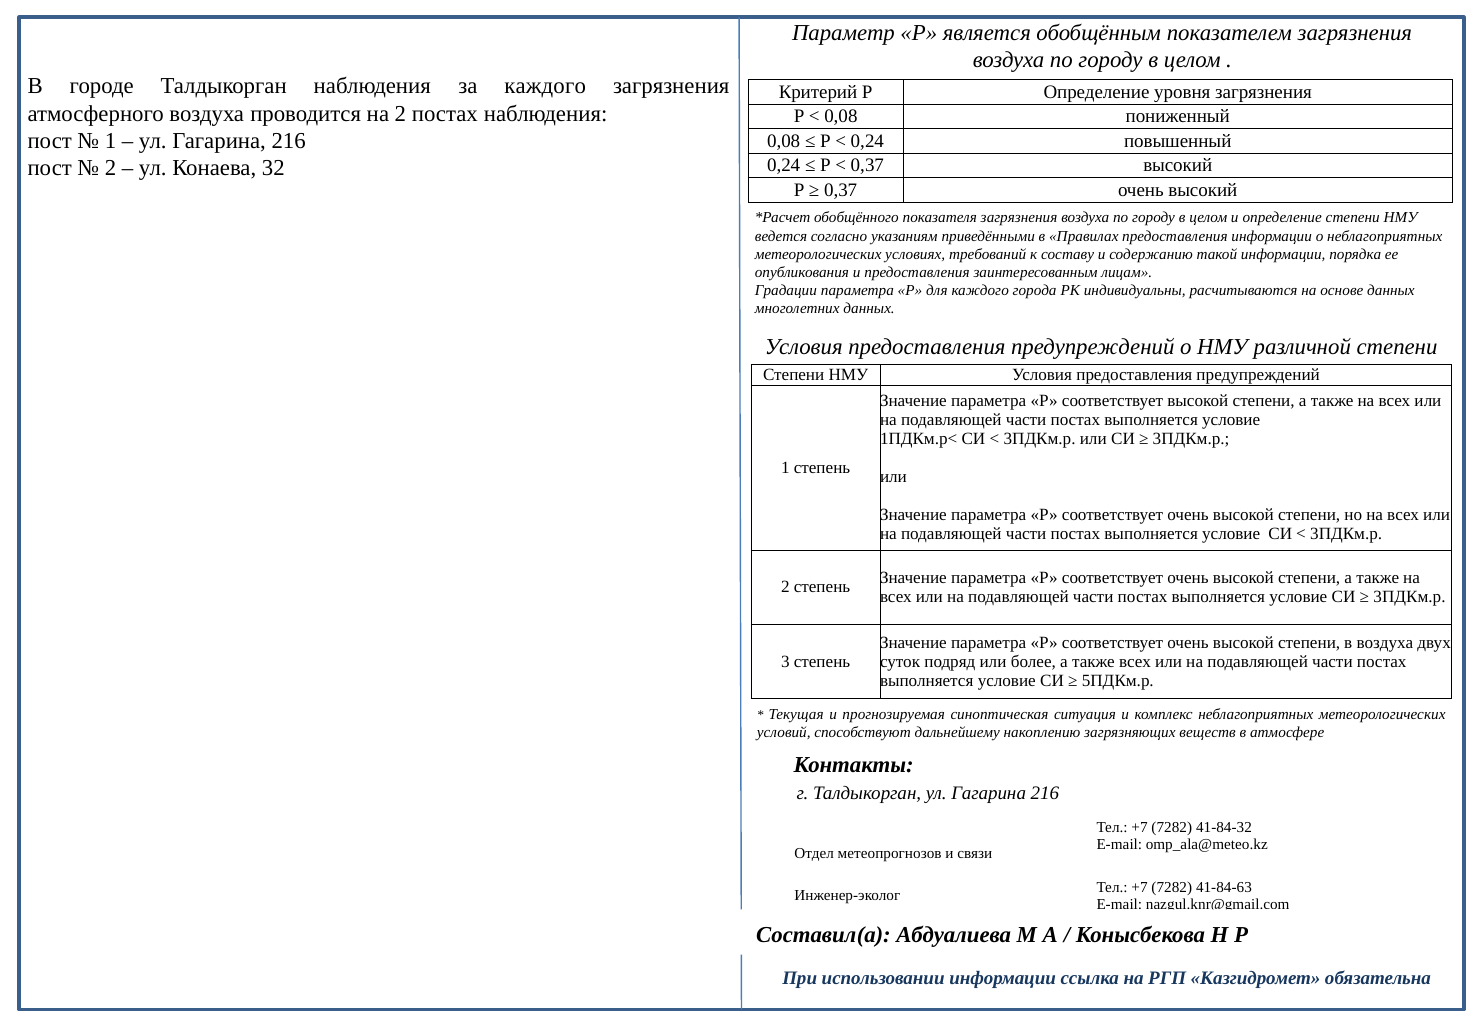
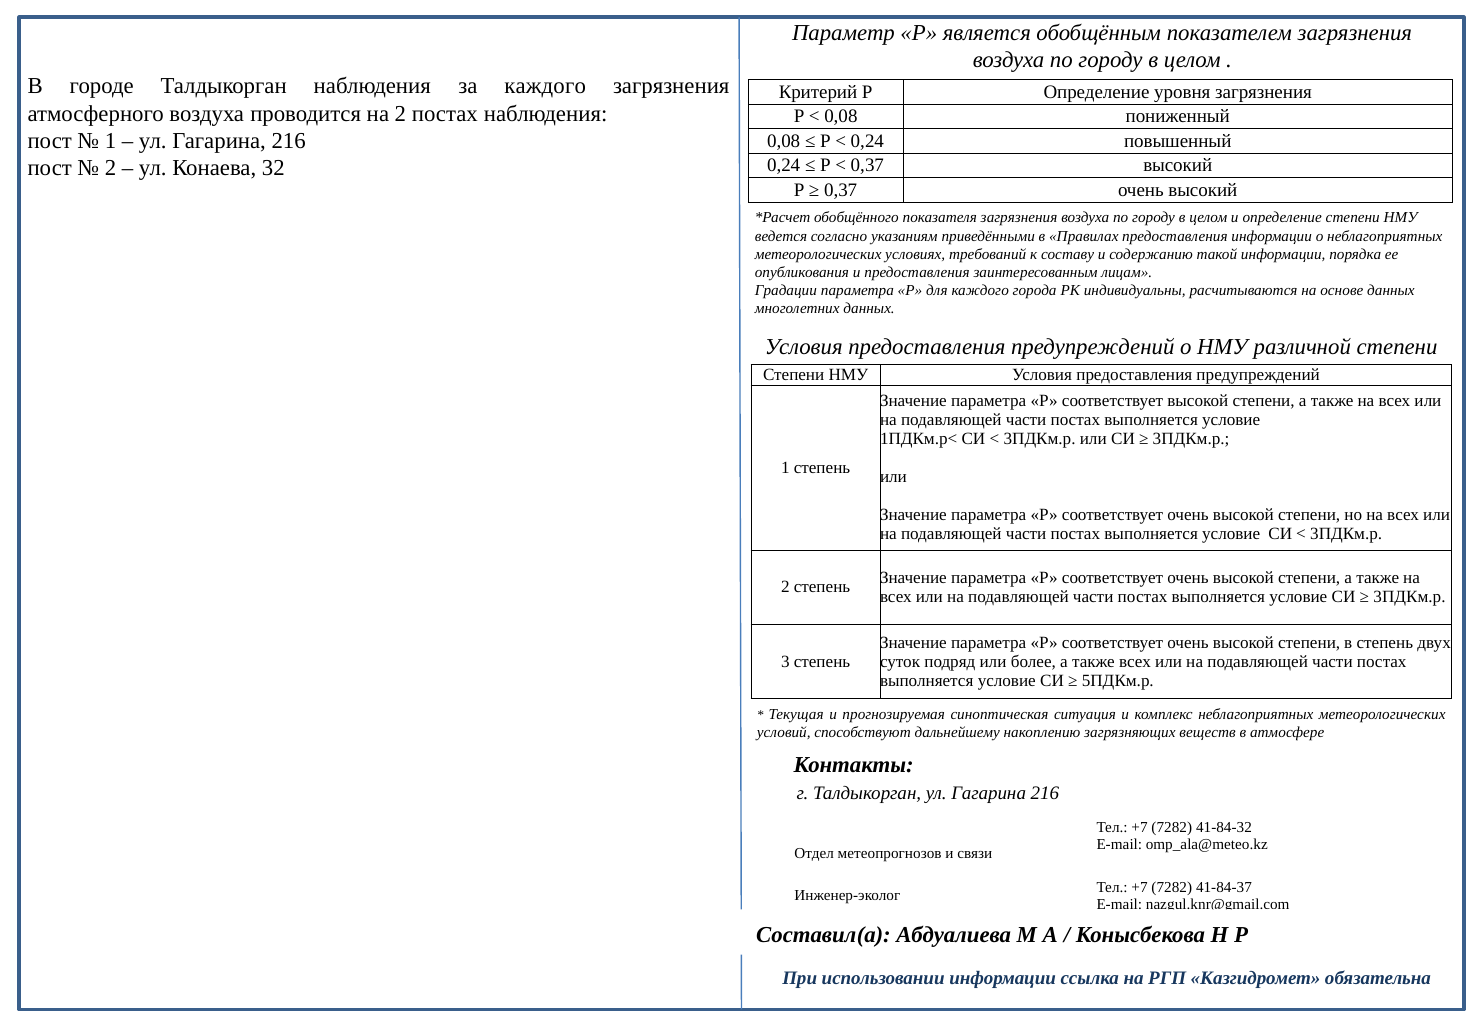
в воздуха: воздуха -> степень (1385, 642)
41-84-63: 41-84-63 -> 41-84-37 (1224, 887)
